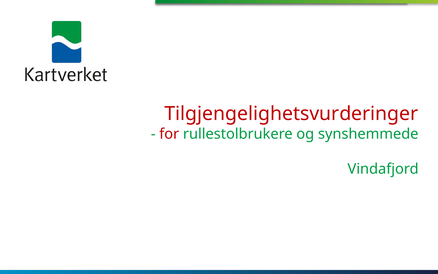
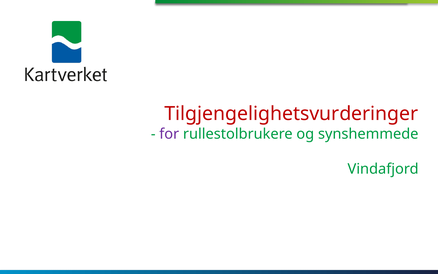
for colour: red -> purple (169, 134)
